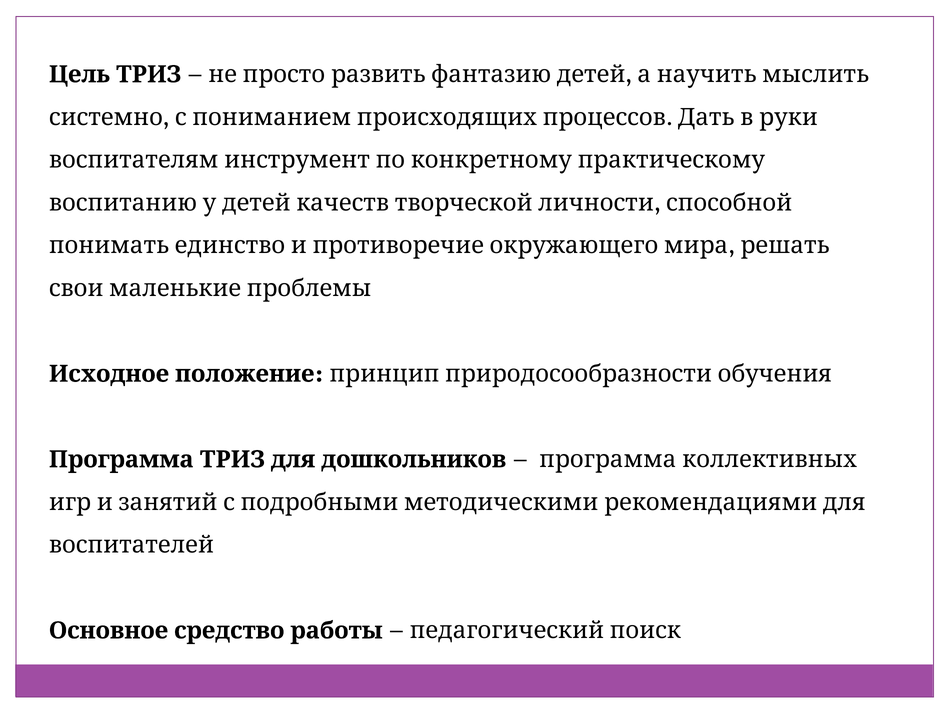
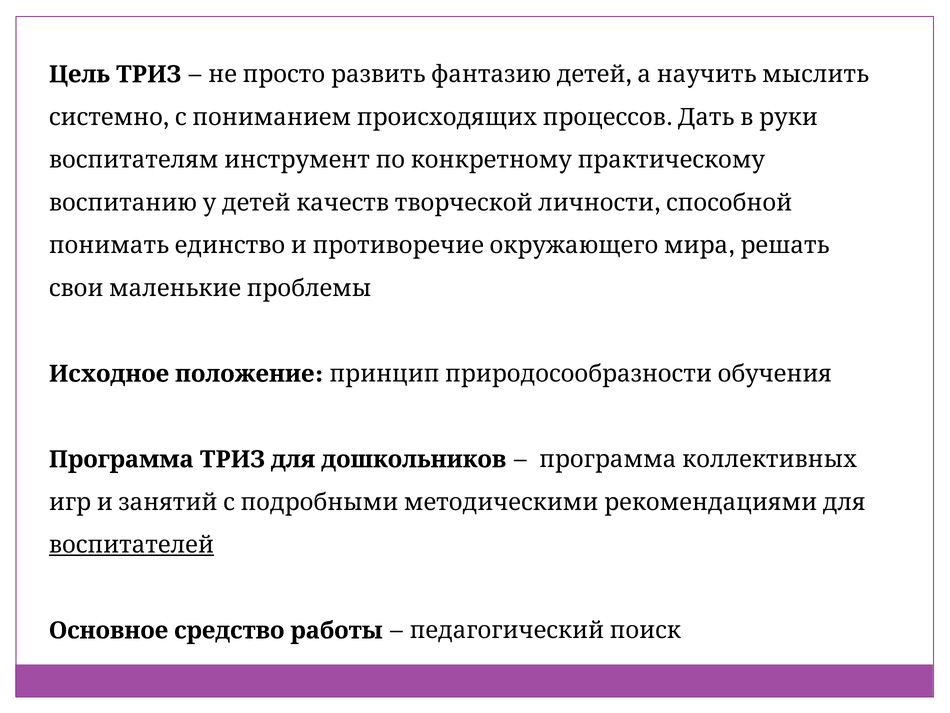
воспитателей underline: none -> present (131, 545)
